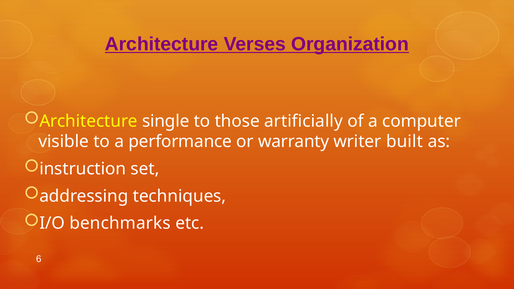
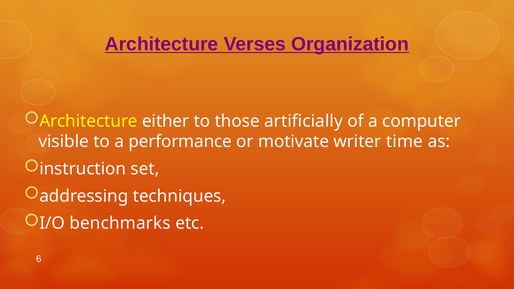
single: single -> either (166, 121)
warranty: warranty -> motivate (294, 142)
built: built -> time (404, 142)
